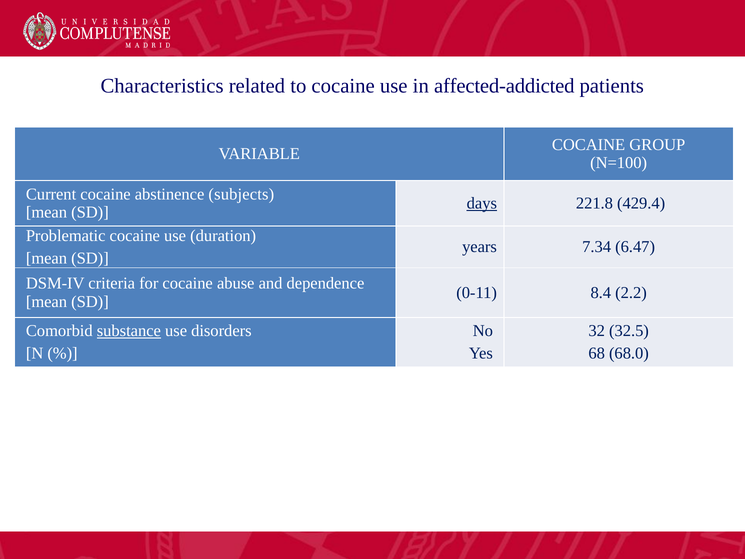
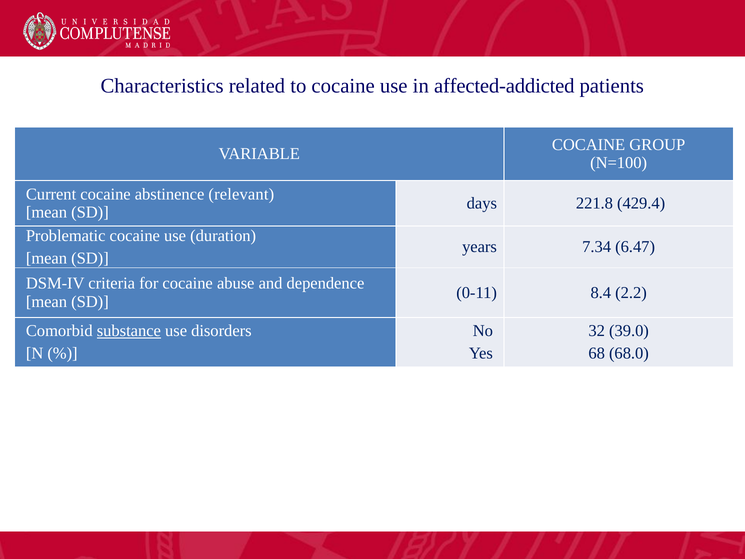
subjects: subjects -> relevant (241, 194)
days underline: present -> none (482, 203)
32.5: 32.5 -> 39.0 (629, 331)
